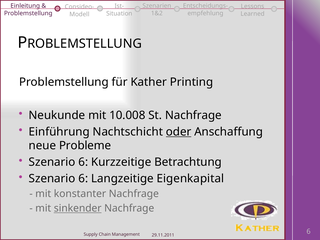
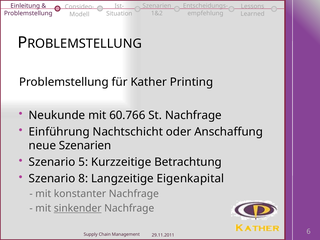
10.008: 10.008 -> 60.766 (127, 115)
oder underline: present -> none (179, 132)
neue Probleme: Probleme -> Szenarien (85, 146)
6: 6 -> 5 (83, 162)
6: 6 -> 8 (83, 179)
